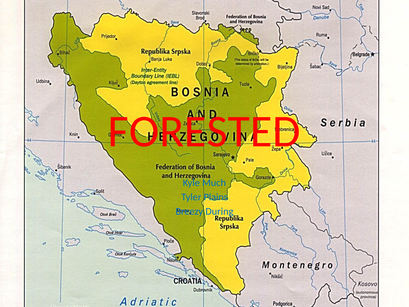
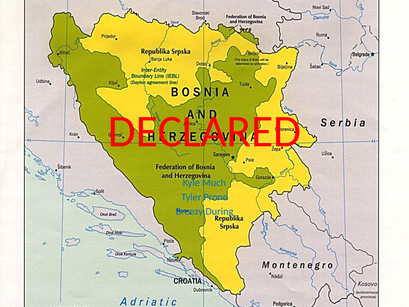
FORESTED: FORESTED -> DECLARED (204, 131)
Plains: Plains -> Prone (216, 197)
